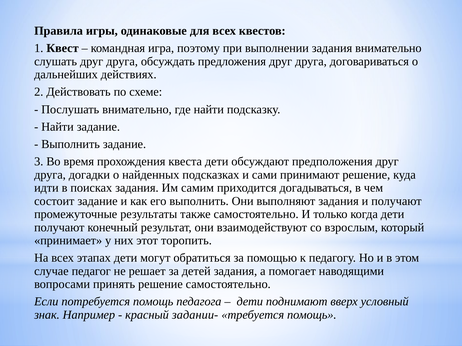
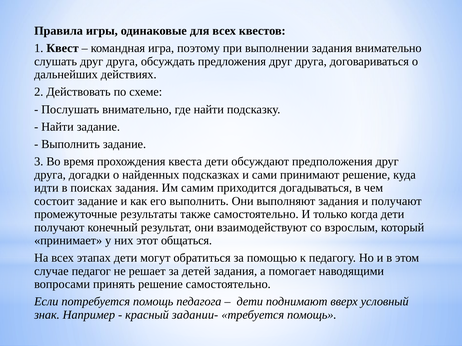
торопить: торопить -> общаться (187, 241)
